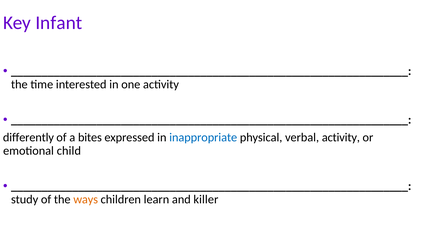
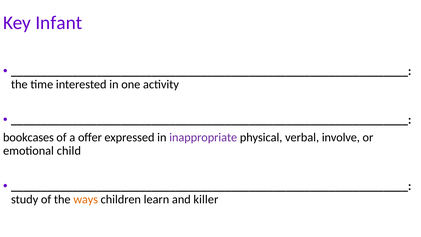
differently: differently -> bookcases (28, 137)
bites: bites -> offer (90, 137)
inappropriate colour: blue -> purple (203, 137)
verbal activity: activity -> involve (341, 137)
